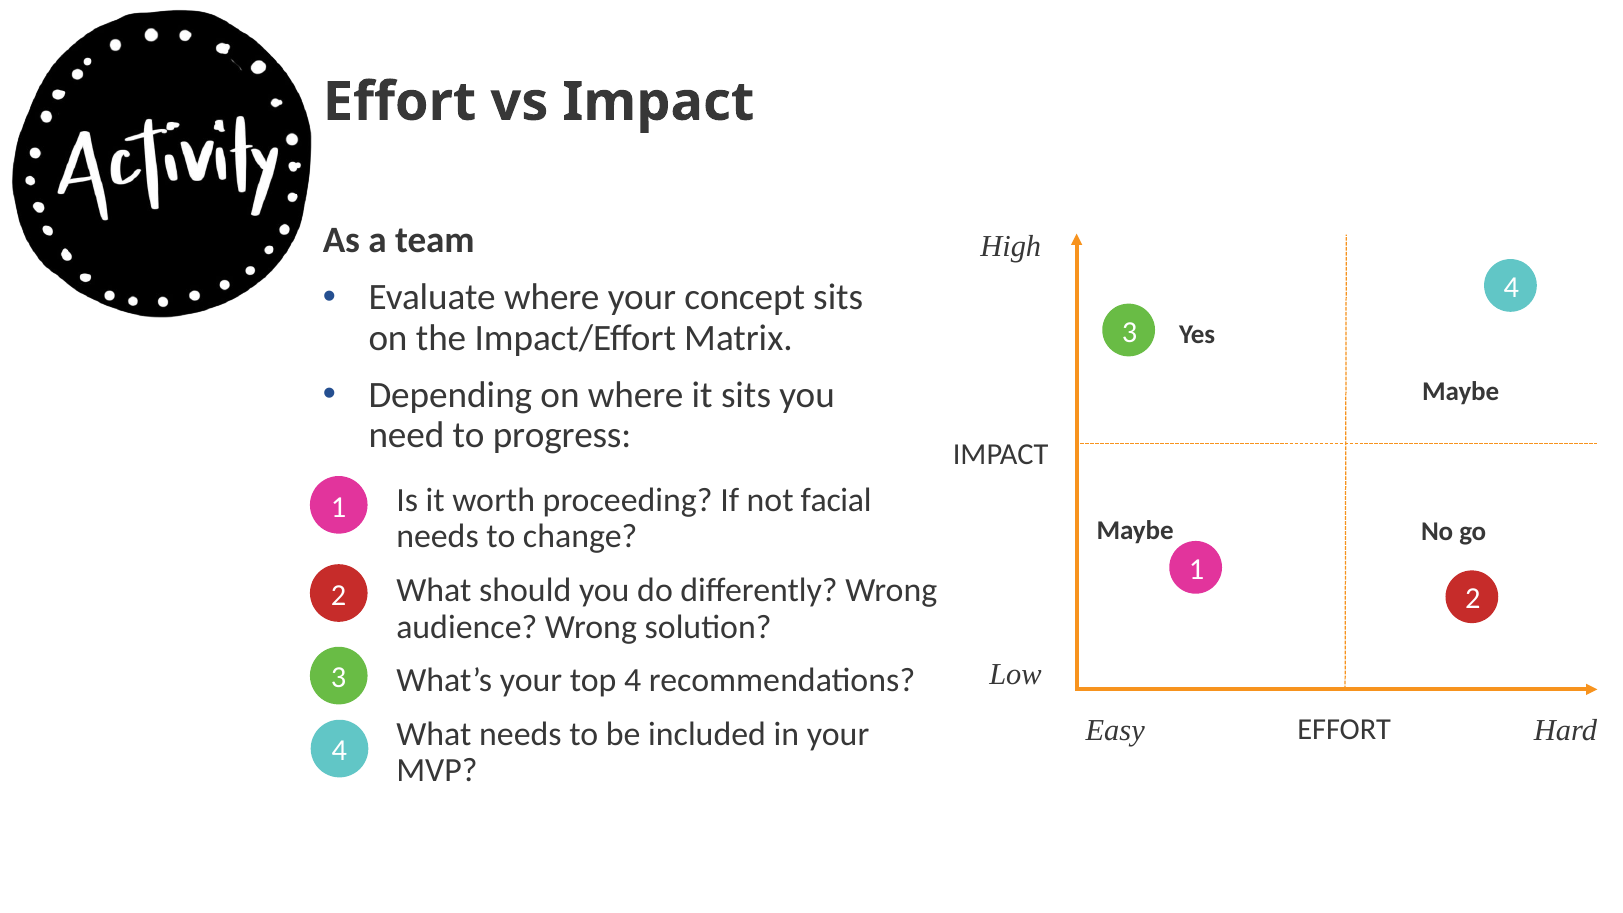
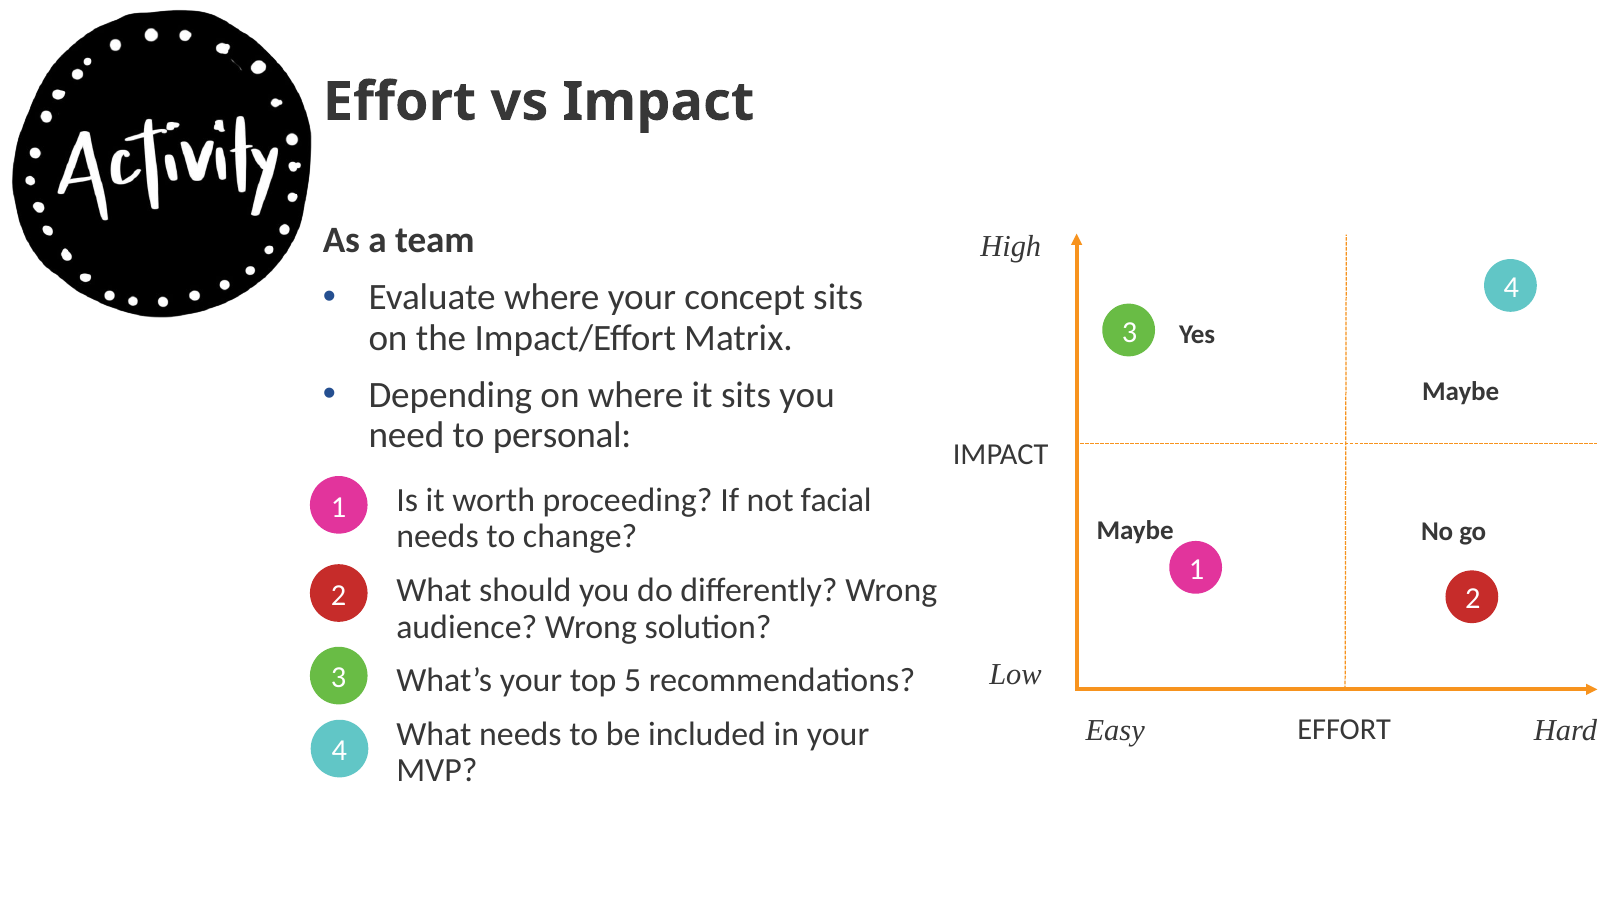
progress: progress -> personal (562, 435)
top 4: 4 -> 5 (633, 680)
